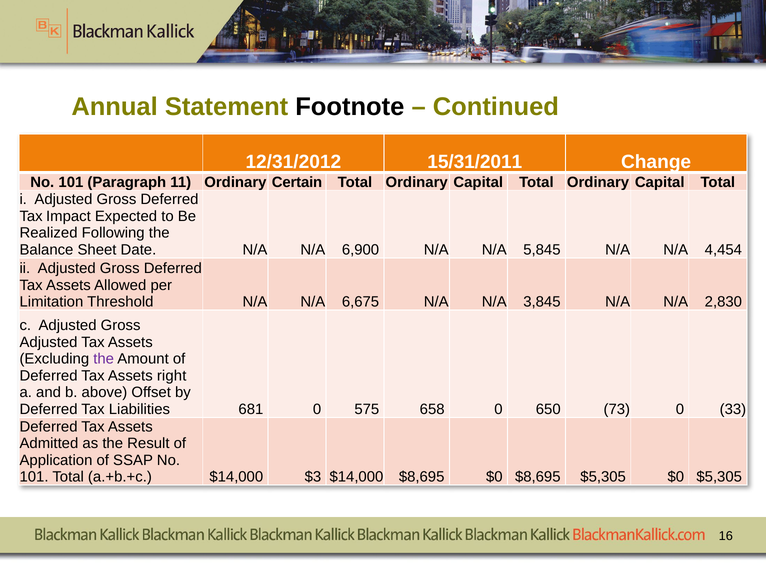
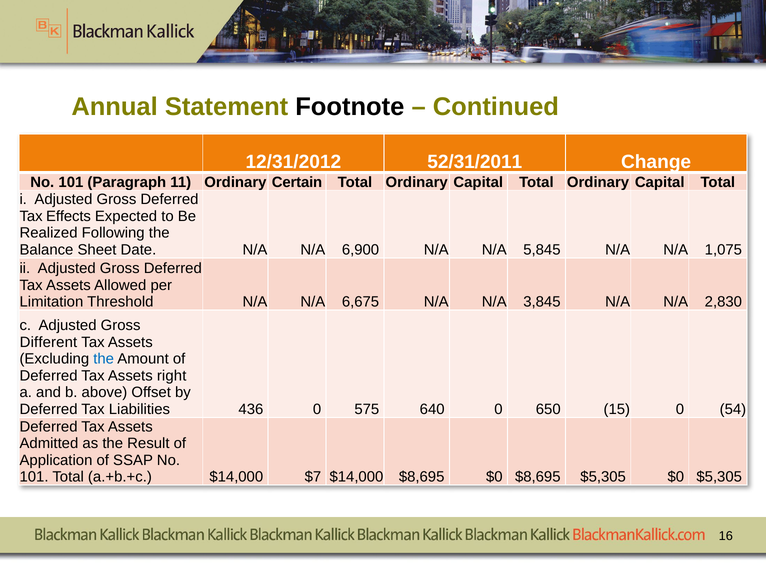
15/31/2011: 15/31/2011 -> 52/31/2011 (475, 162)
Impact: Impact -> Effects (68, 216)
4,454: 4,454 -> 1,075 (723, 250)
Adjusted: Adjusted -> Different (48, 342)
the colour: purple -> blue (104, 359)
681: 681 -> 436 (251, 409)
658: 658 -> 640 (432, 409)
73: 73 -> 15 (617, 409)
33: 33 -> 54 (733, 409)
$3: $3 -> $7 (313, 477)
